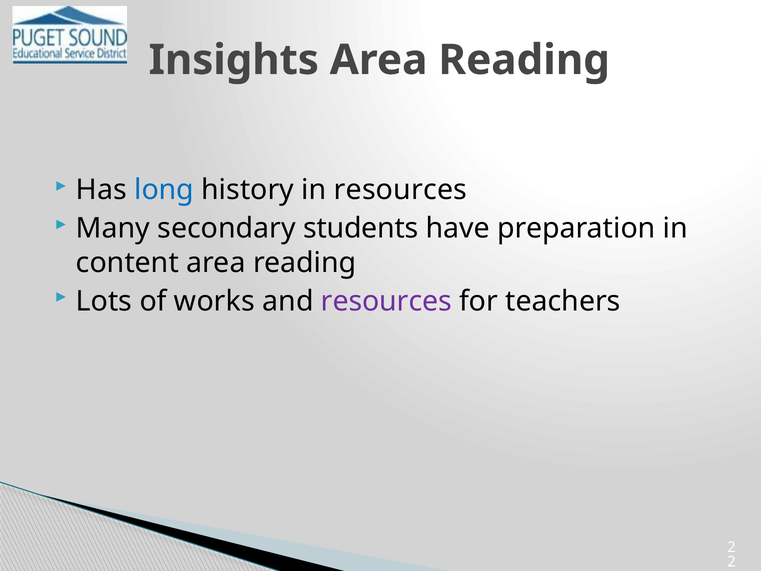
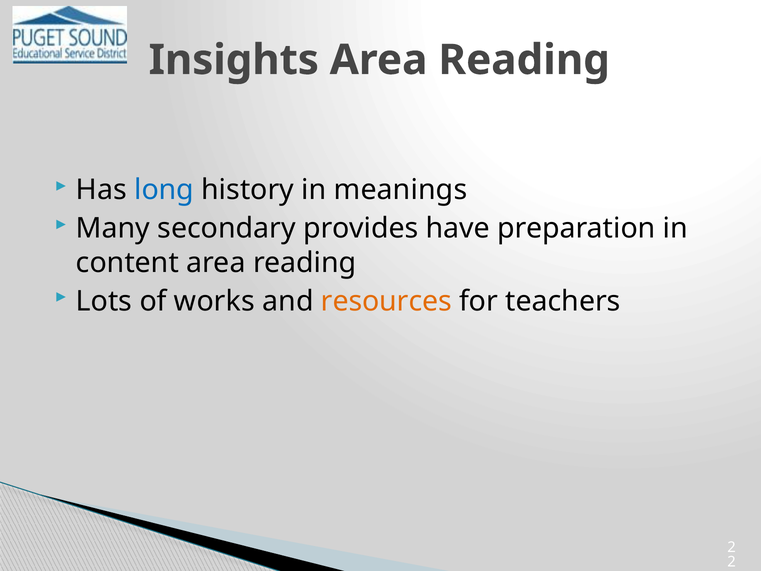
in resources: resources -> meanings (400, 190)
students: students -> provides (361, 228)
resources colour: purple -> orange (386, 301)
